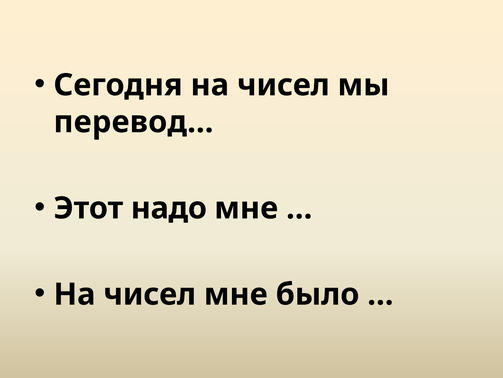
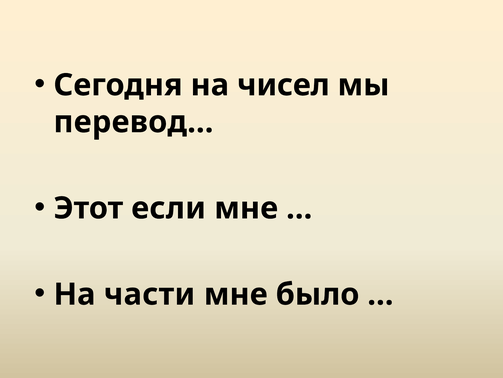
надо: надо -> если (169, 208)
чисел: чисел -> части (149, 294)
